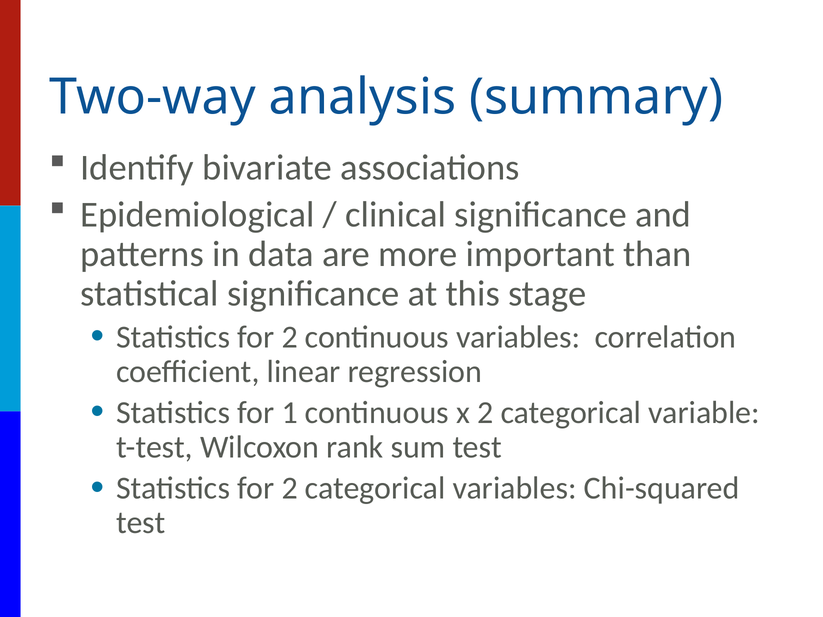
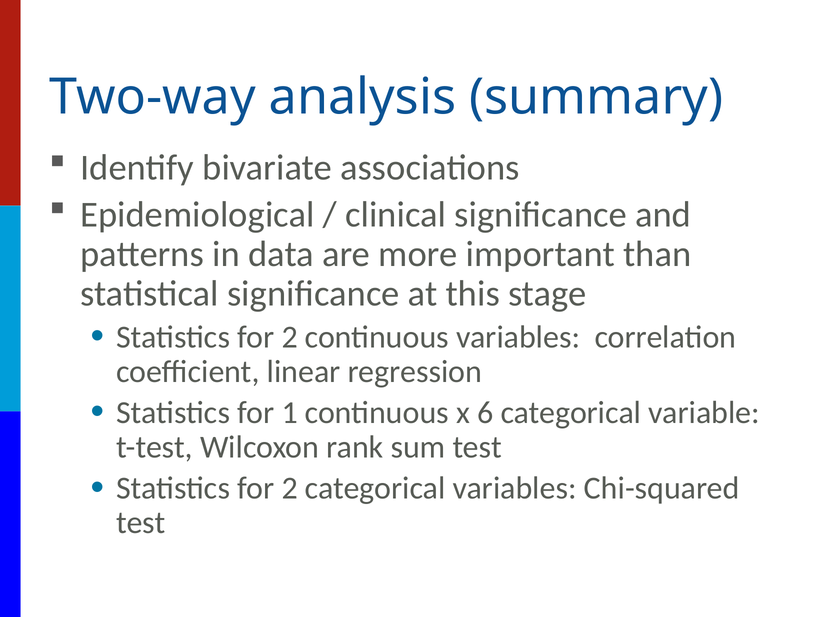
x 2: 2 -> 6 (485, 413)
